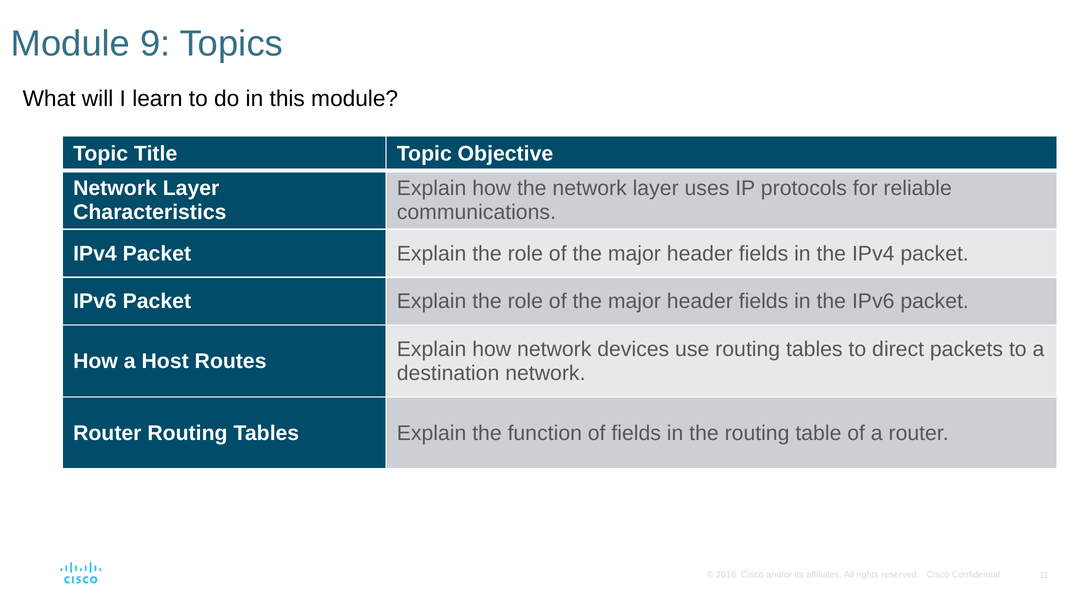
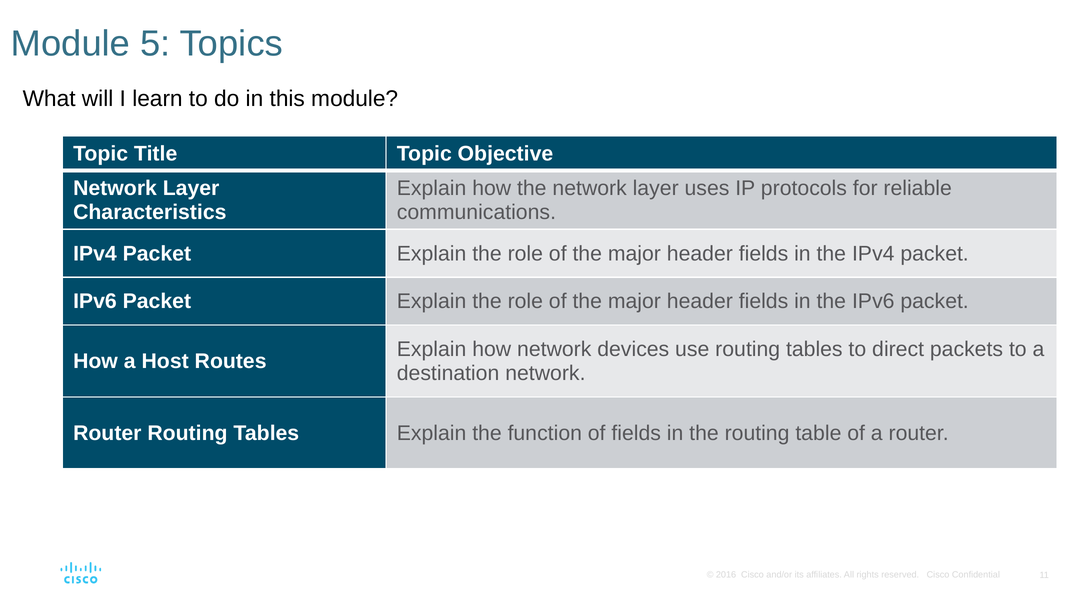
9: 9 -> 5 (155, 44)
